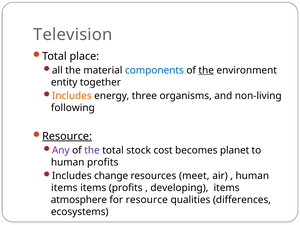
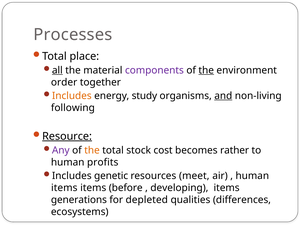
Television: Television -> Processes (73, 35)
all underline: none -> present (57, 70)
components colour: blue -> purple (154, 70)
entity: entity -> order (64, 82)
three: three -> study (144, 96)
and underline: none -> present (223, 96)
the colour: purple -> orange (92, 150)
planet: planet -> rather (235, 150)
change: change -> genetic (111, 176)
items profits: profits -> before (126, 188)
atmosphere: atmosphere -> generations (79, 200)
for resource: resource -> depleted (147, 200)
